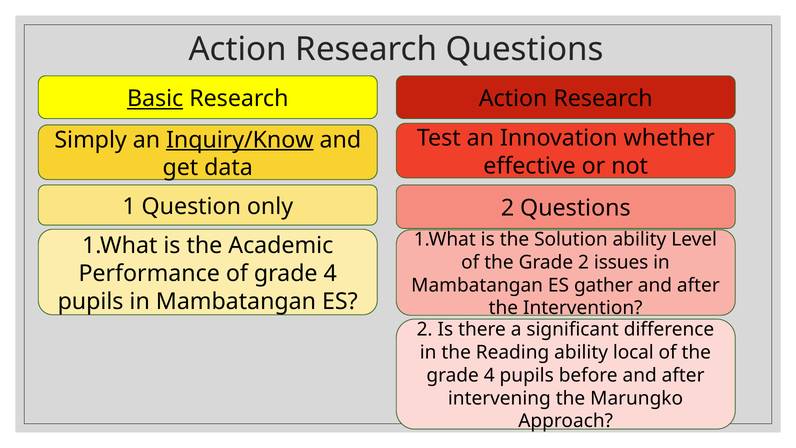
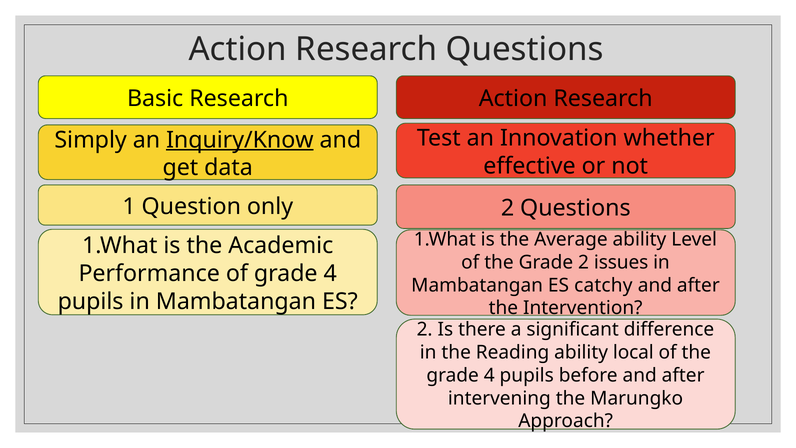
Basic underline: present -> none (155, 99)
Solution: Solution -> Average (571, 239)
gather: gather -> catchy (603, 285)
